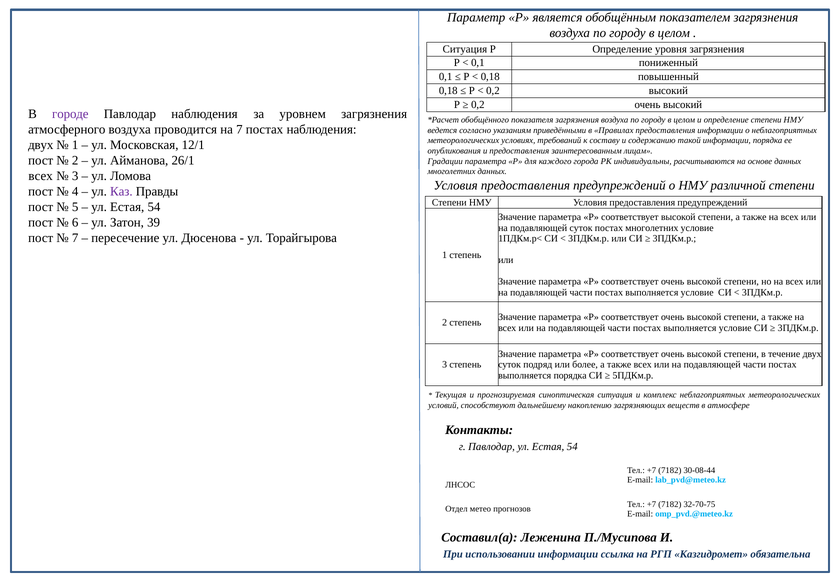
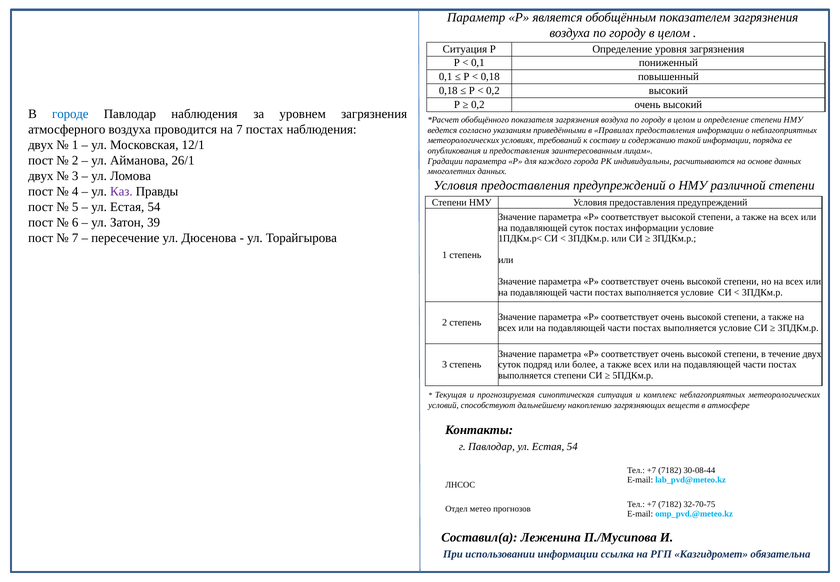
городе colour: purple -> blue (70, 114)
всех: всех -> двух (41, 176)
постах многолетних: многолетних -> информации (652, 228)
выполняется порядка: порядка -> степени (570, 375)
